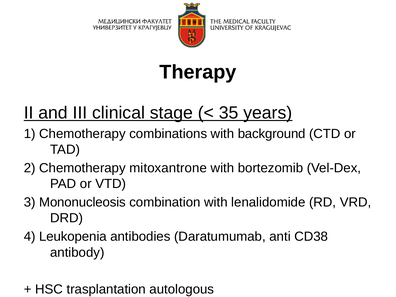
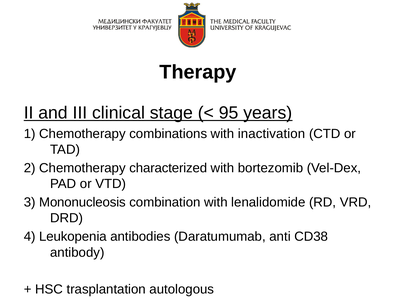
35: 35 -> 95 (229, 113)
background: background -> inactivation (272, 134)
mitoxantrone: mitoxantrone -> characterized (168, 168)
